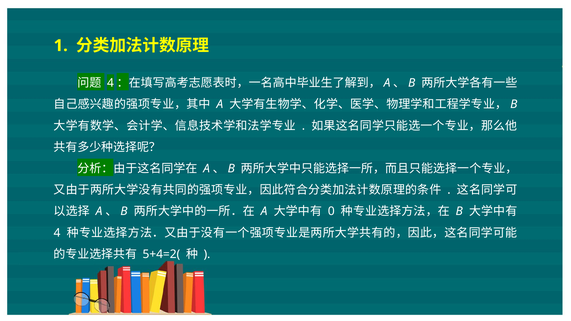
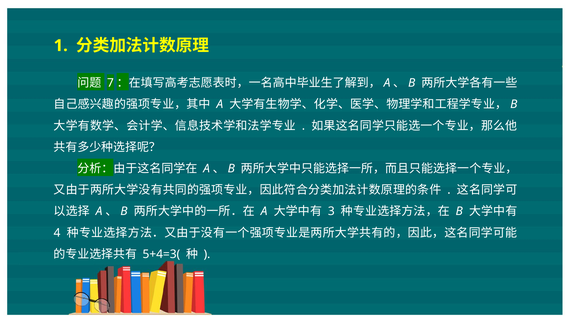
4: 4 -> 7 (110, 83)
0: 0 -> 3 (331, 211)
5+4=2(: 5+4=2( -> 5+4=3( (161, 254)
